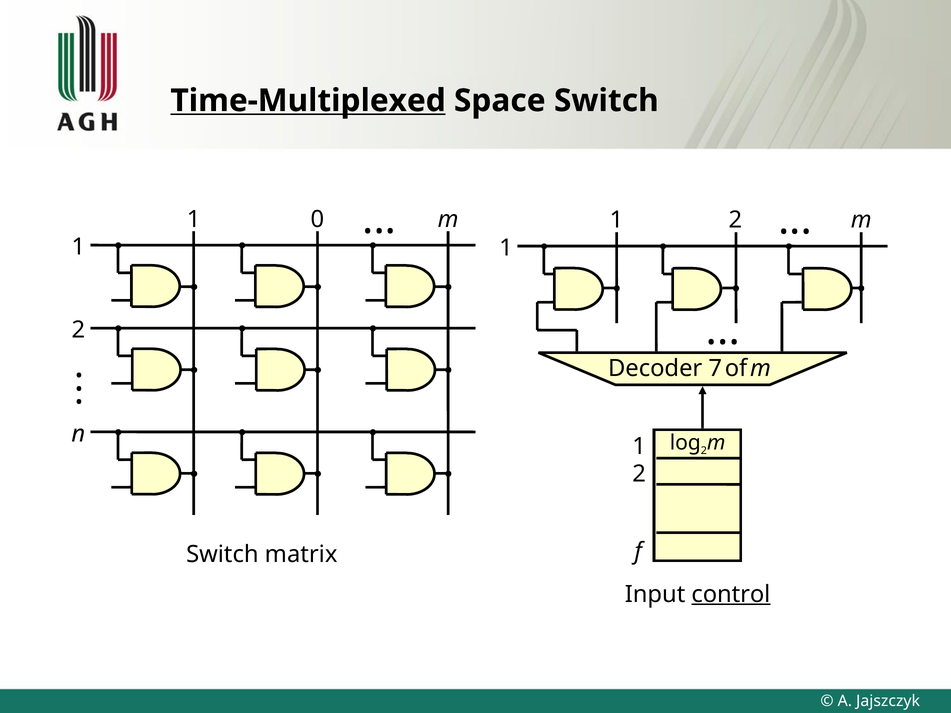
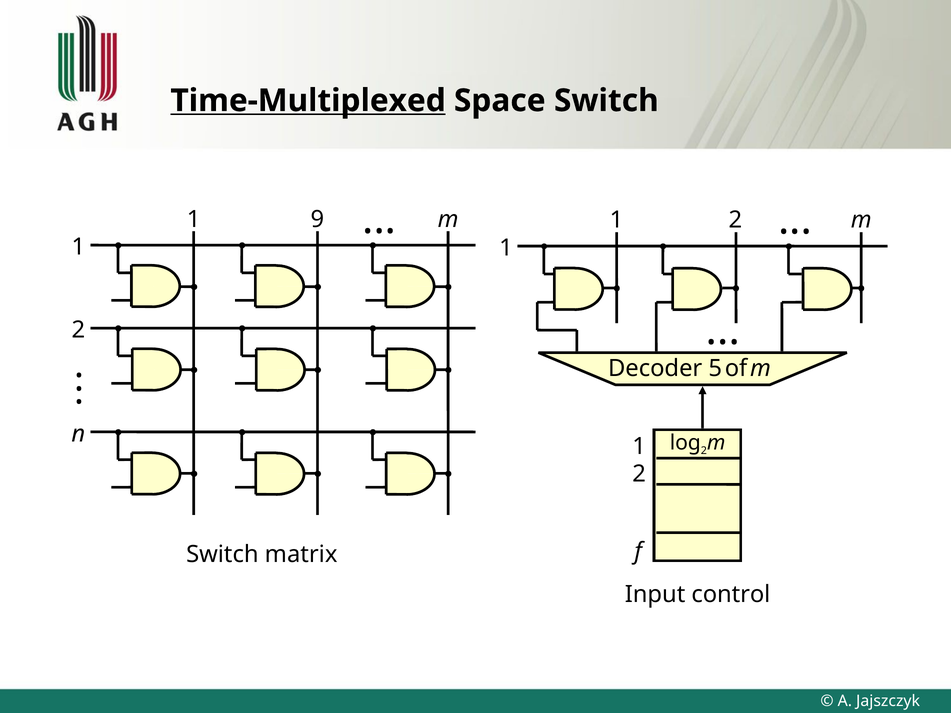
0: 0 -> 9 (317, 219)
7: 7 -> 5 (715, 369)
control underline: present -> none (731, 594)
